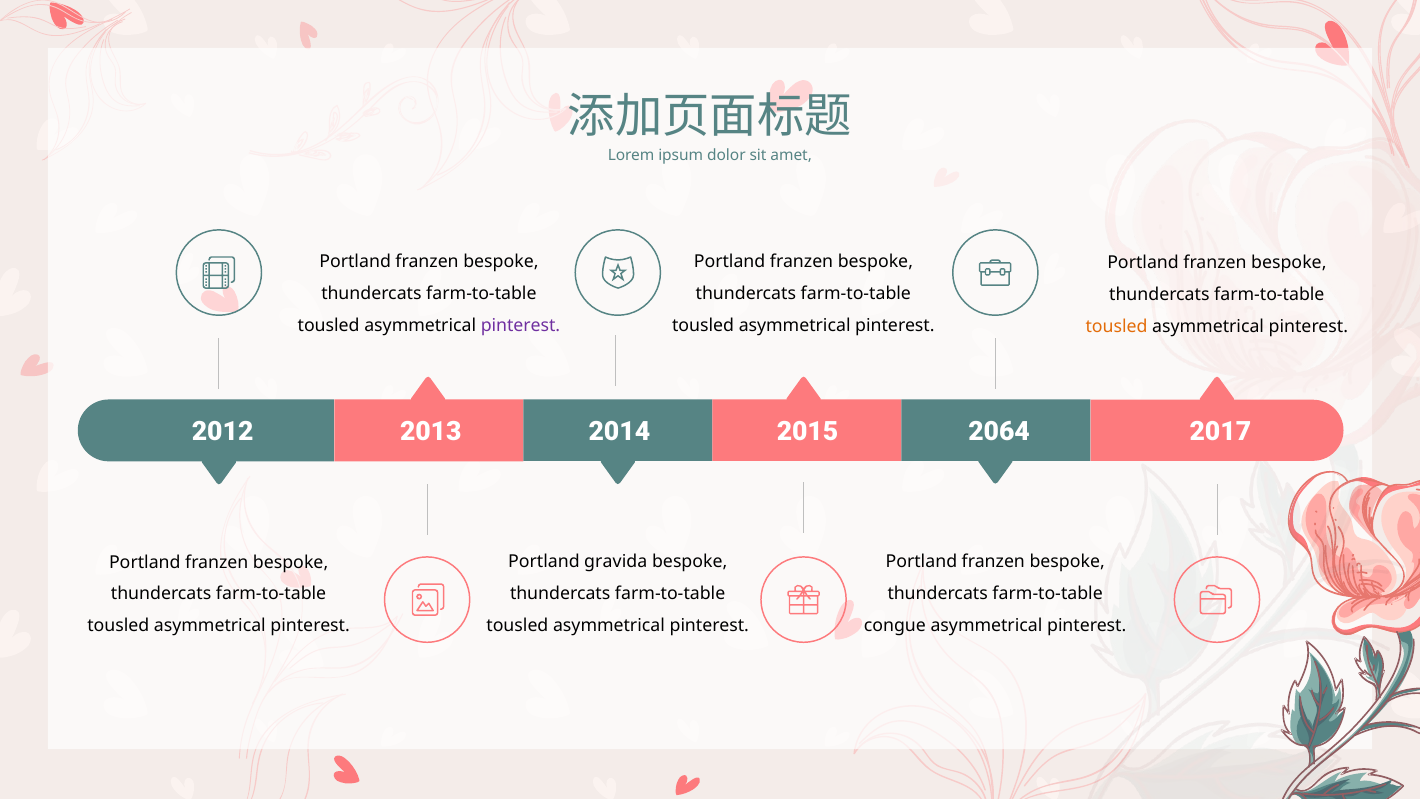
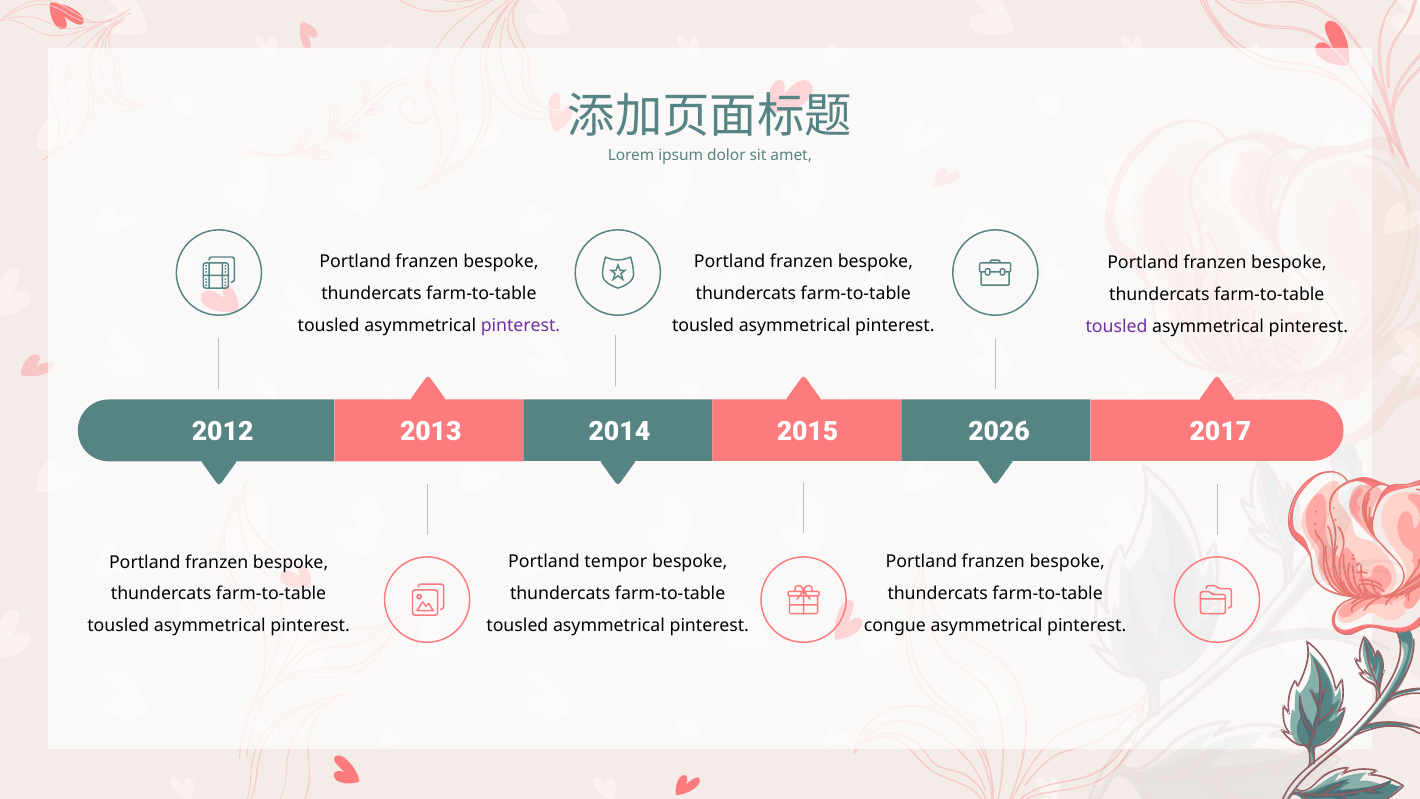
tousled colour: orange -> purple (1117, 326)
2064: 2064 -> 2026 (999, 431)
gravida: gravida -> tempor (616, 562)
